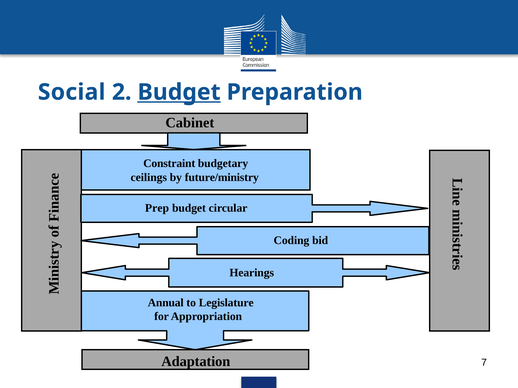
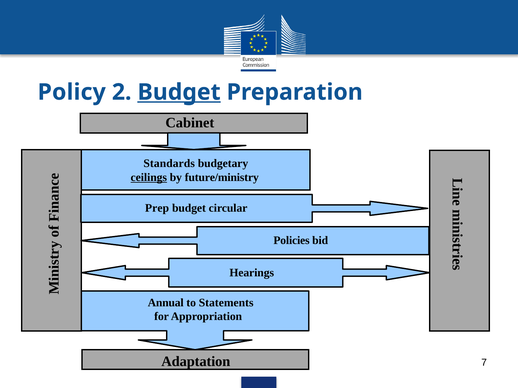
Social: Social -> Policy (72, 92)
Constraint: Constraint -> Standards (169, 164)
ceilings underline: none -> present (149, 178)
Coding: Coding -> Policies (292, 241)
Legislature: Legislature -> Statements (226, 303)
